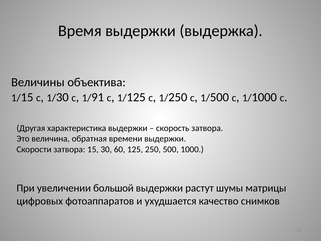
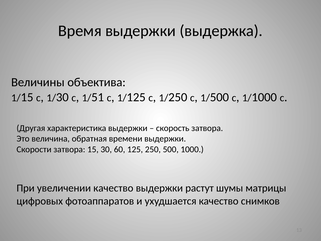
91: 91 -> 51 (98, 97)
увеличении большой: большой -> качество (113, 188)
